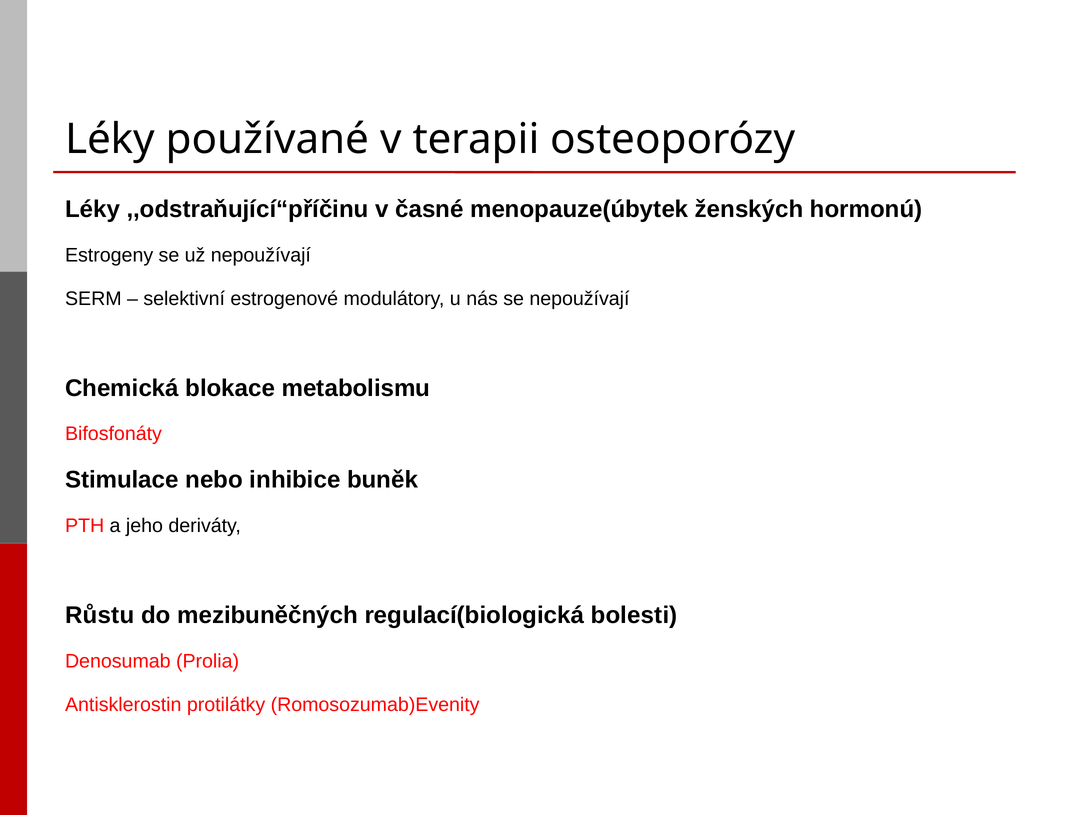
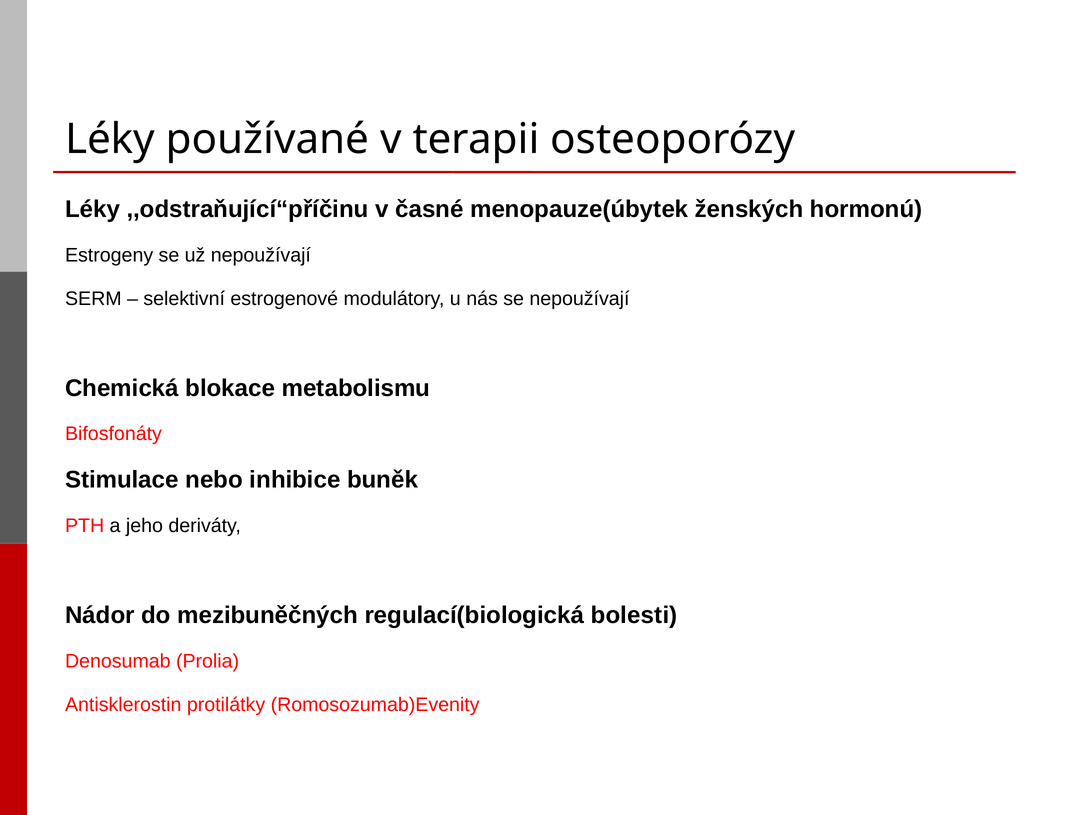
Růstu: Růstu -> Nádor (100, 615)
